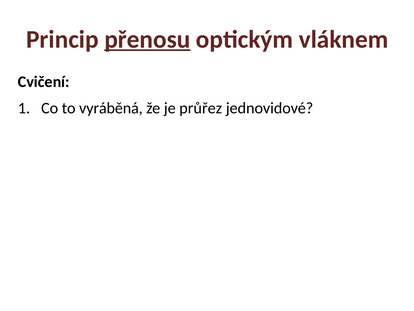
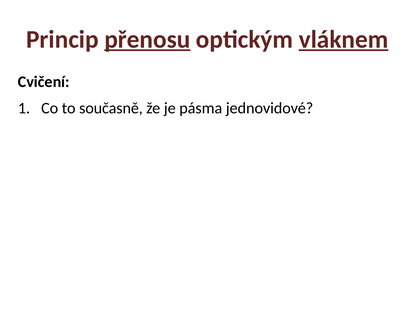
vláknem underline: none -> present (344, 39)
vyráběná: vyráběná -> současně (111, 108)
průřez: průřez -> pásma (201, 108)
